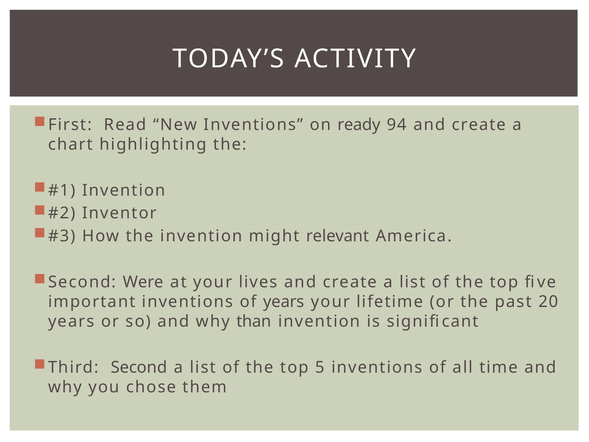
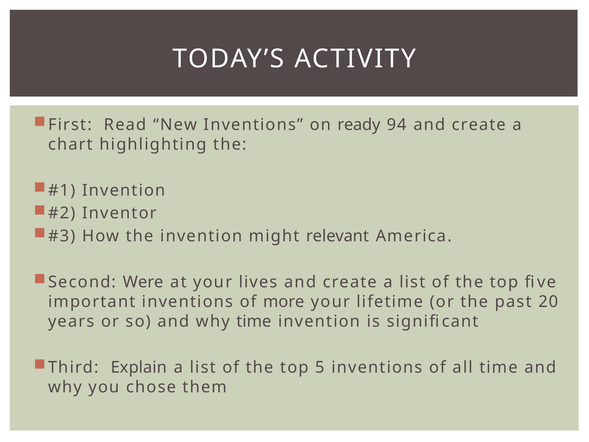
of years: years -> more (284, 302)
why than: than -> time (254, 321)
Third Second: Second -> Explain (139, 367)
